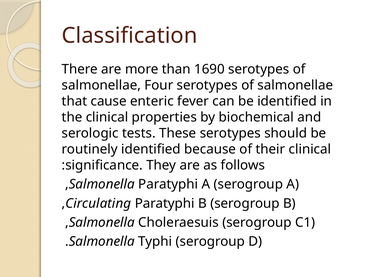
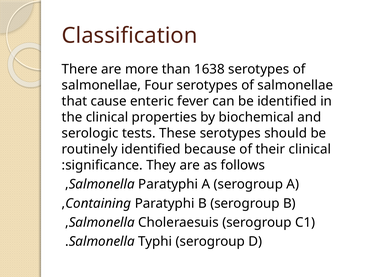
1690: 1690 -> 1638 (209, 69)
Circulating: Circulating -> Containing (98, 204)
